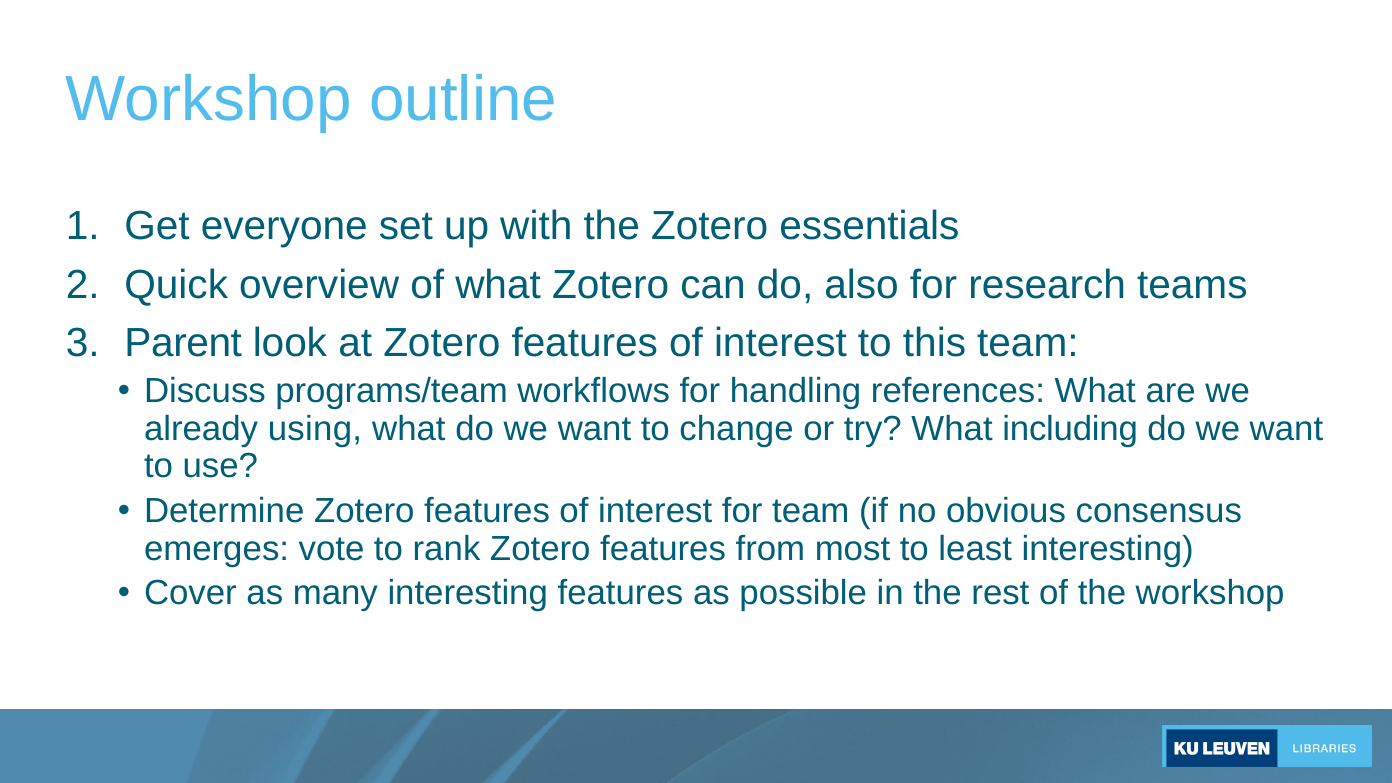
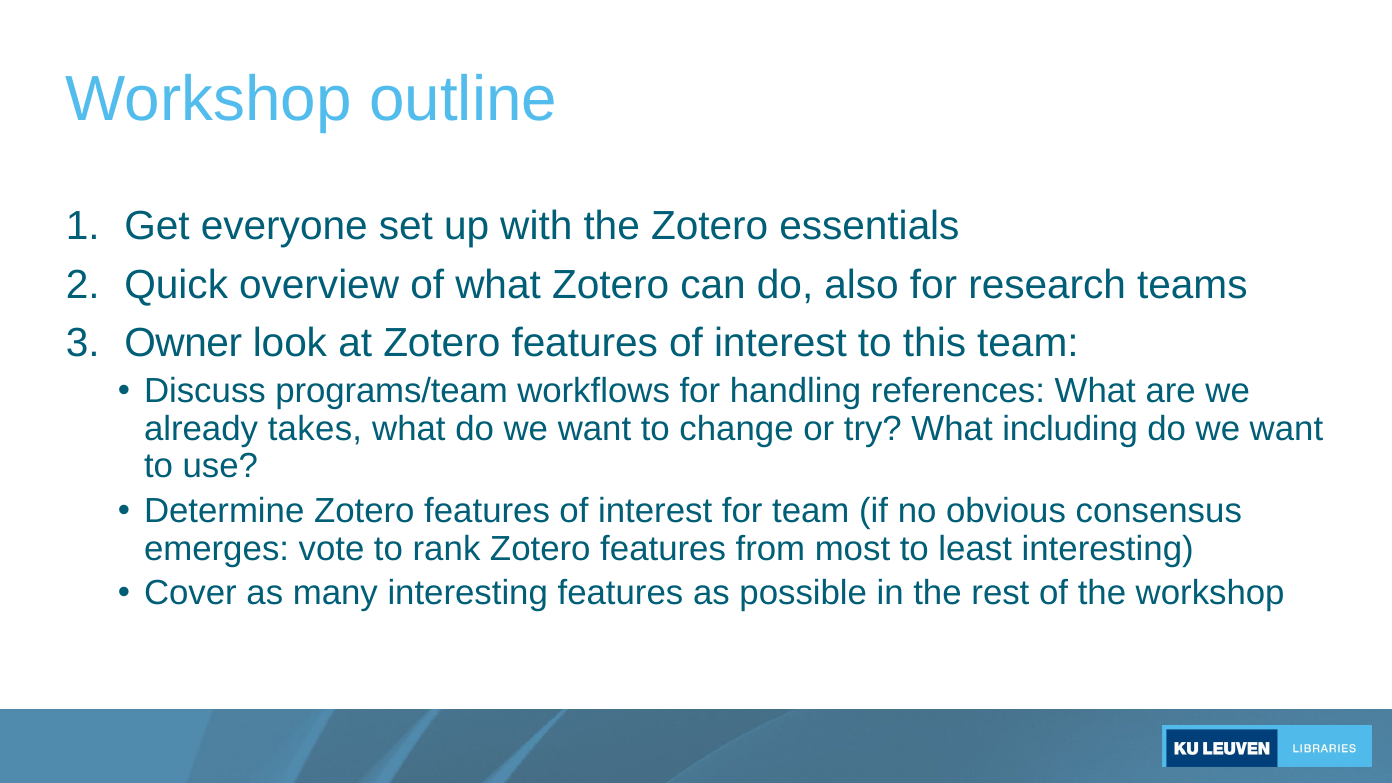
Parent: Parent -> Owner (183, 343)
using: using -> takes (315, 429)
